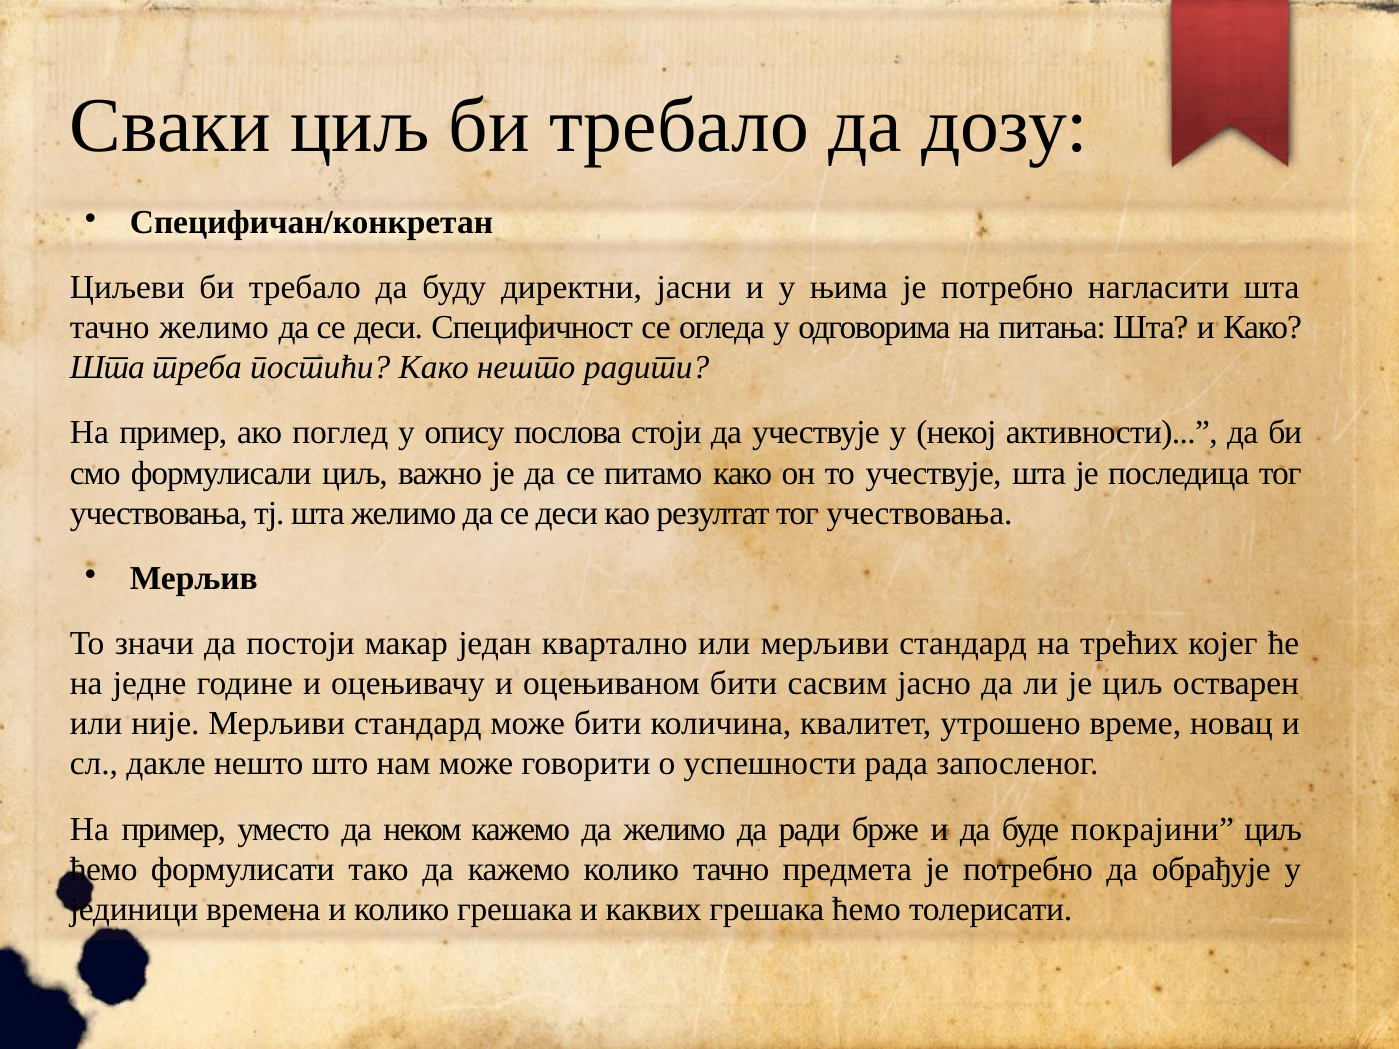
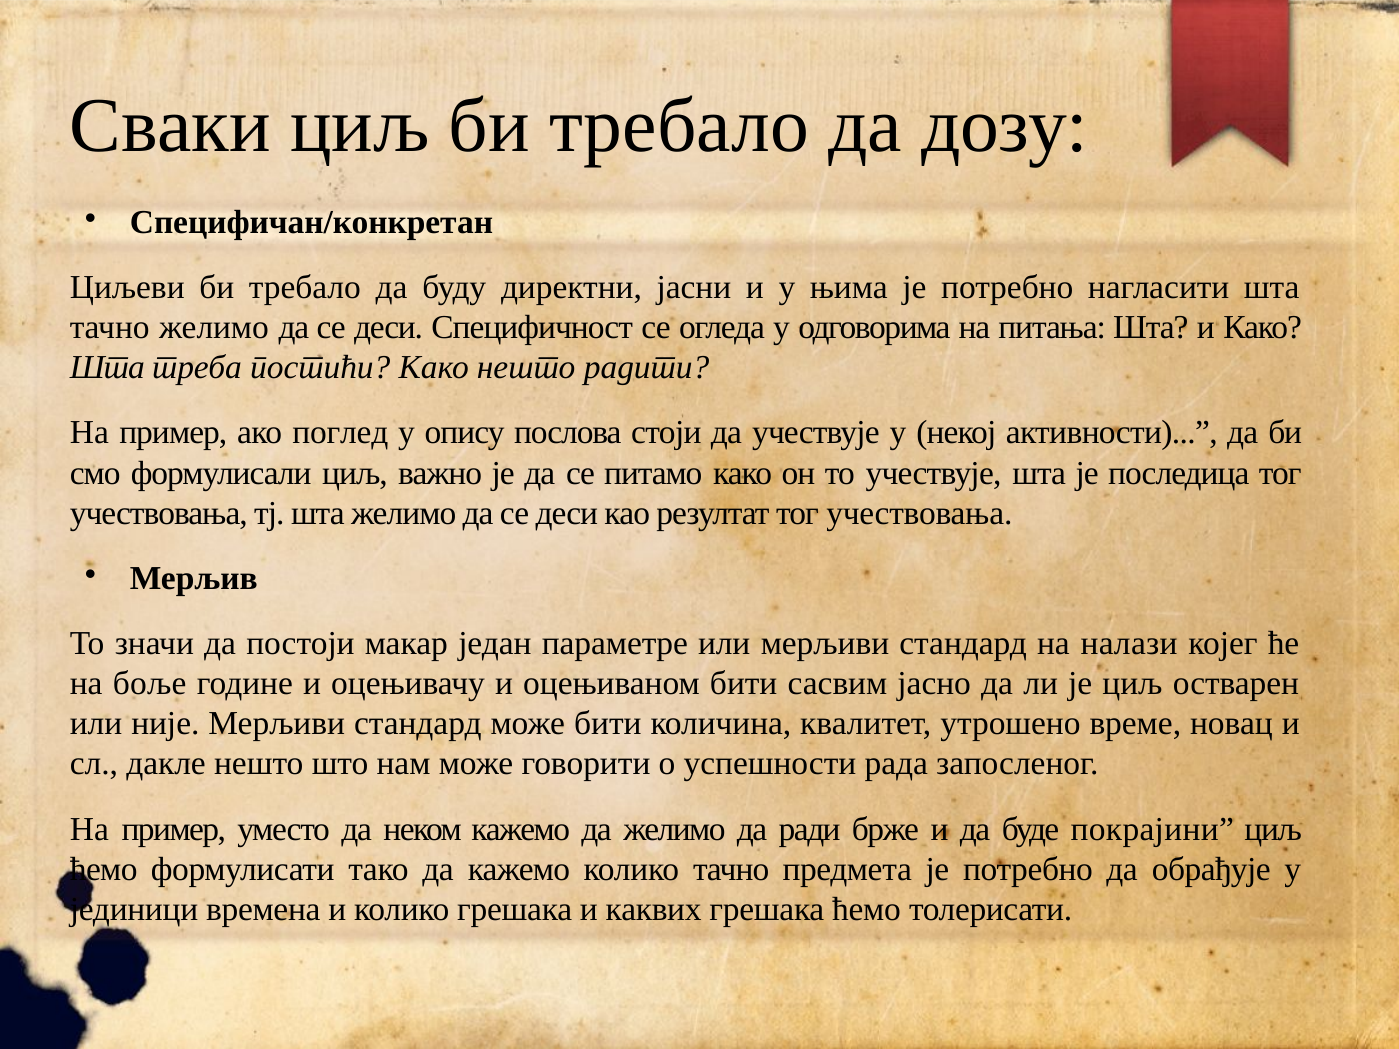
квартално: квартално -> параметре (615, 644)
трећих: трећих -> налази (1129, 644)
једне: једне -> боље (150, 684)
